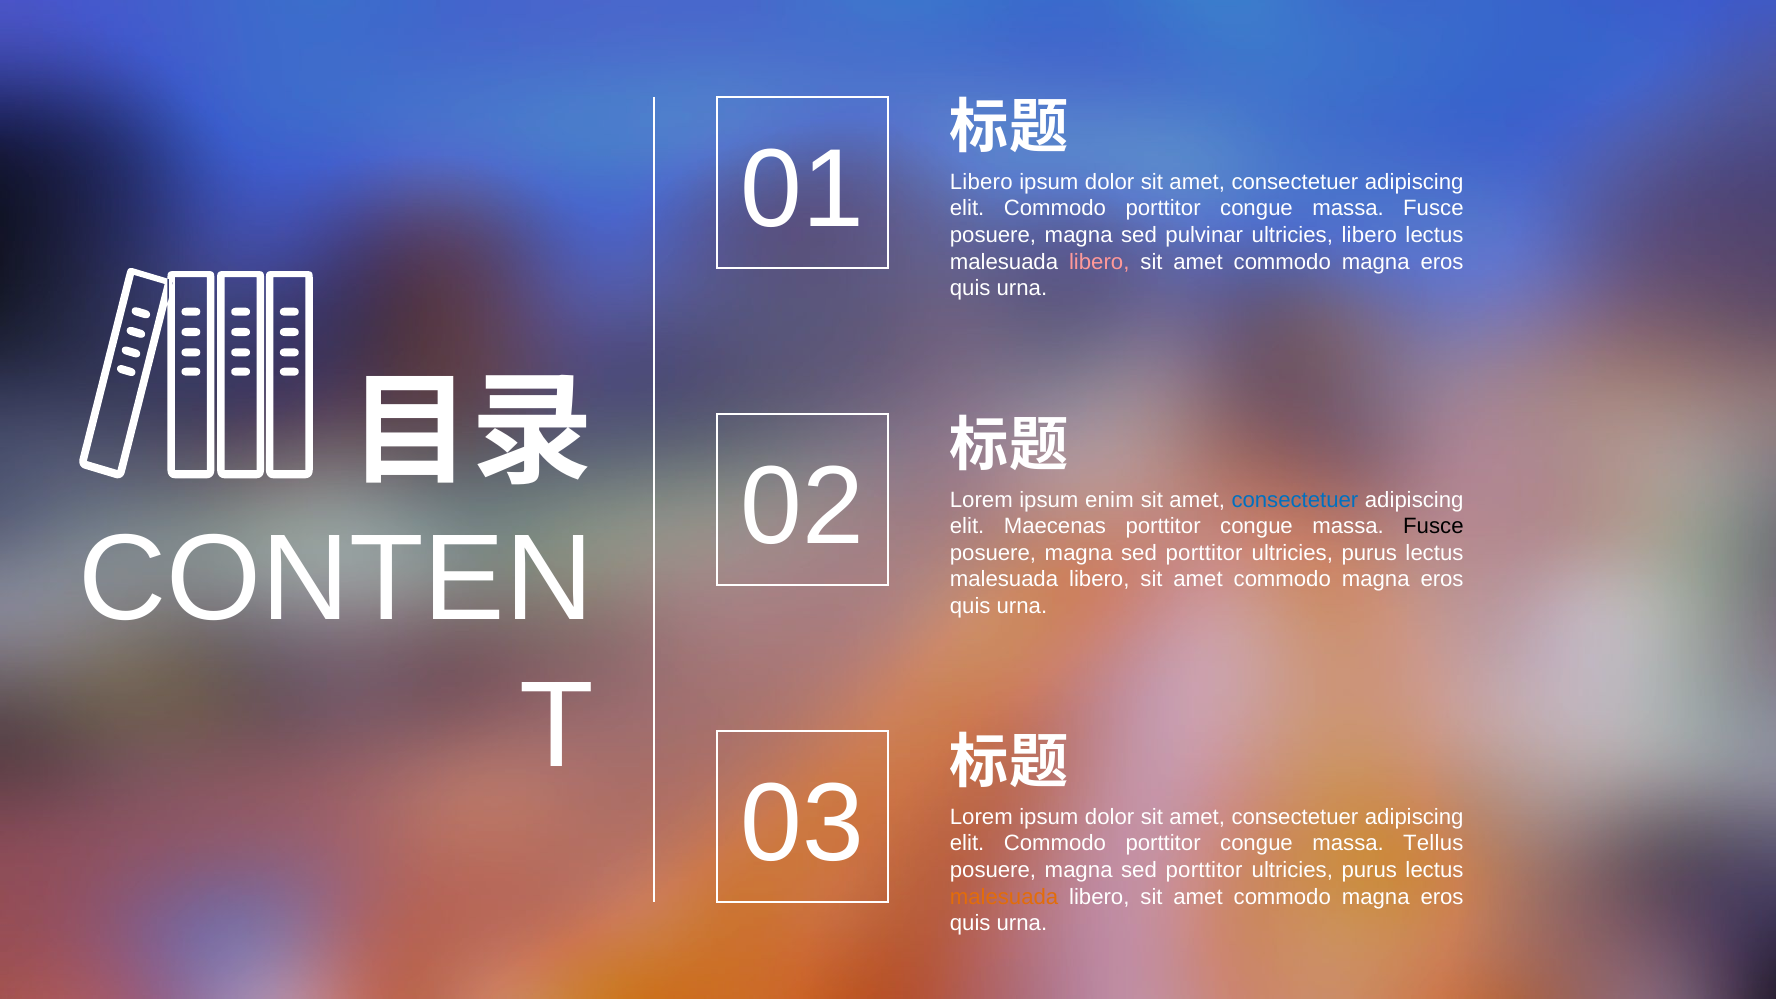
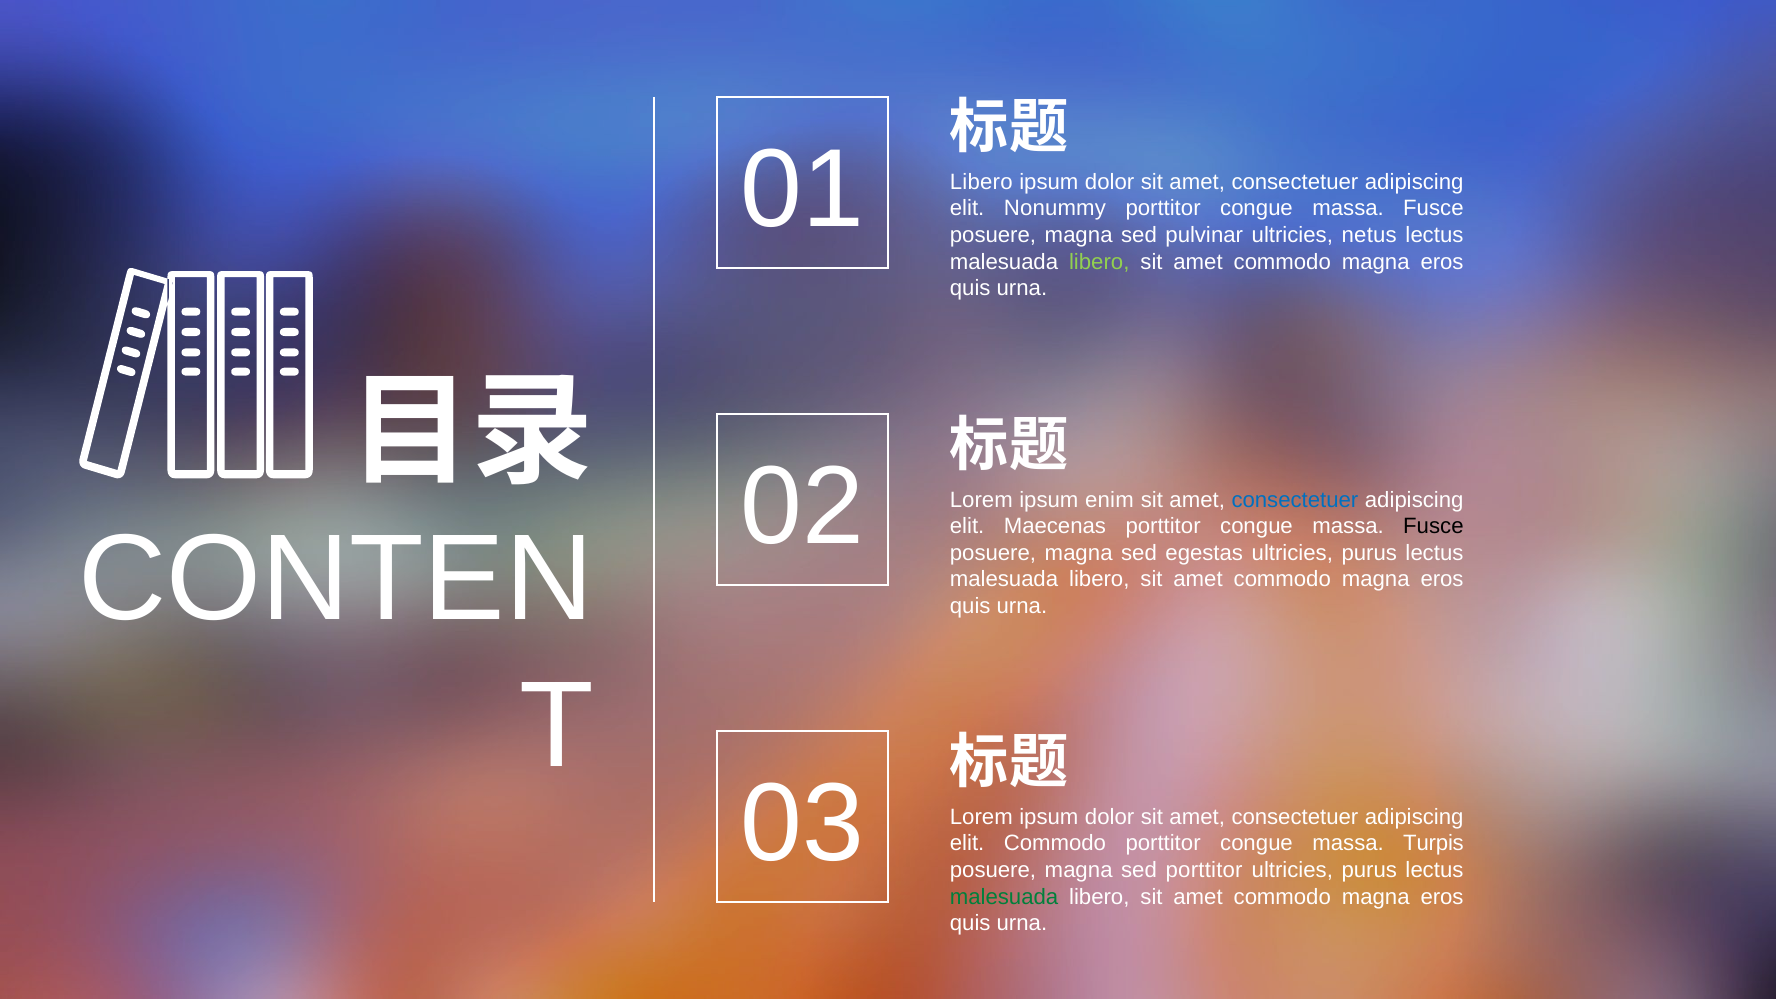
Commodo: Commodo -> Nonummy (1055, 209)
ultricies libero: libero -> netus (1369, 235)
libero colour: pink -> light green (1099, 262)
porttitor: porttitor -> egestas (1204, 553)
Tellus: Tellus -> Turpis (1434, 843)
malesuada colour: orange -> green (1004, 897)
